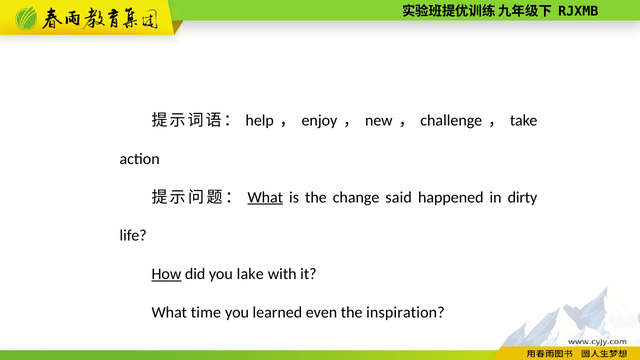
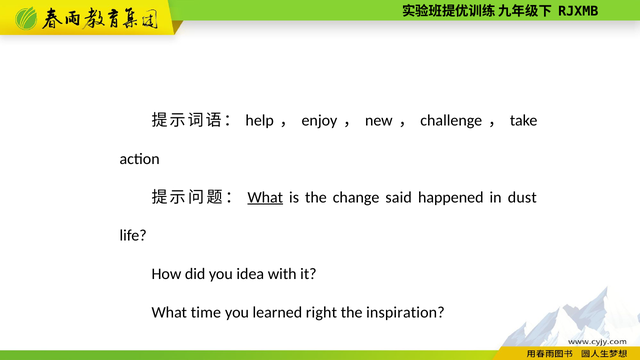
dirty: dirty -> dust (522, 197)
How underline: present -> none (166, 274)
lake: lake -> idea (250, 274)
even: even -> right (321, 312)
